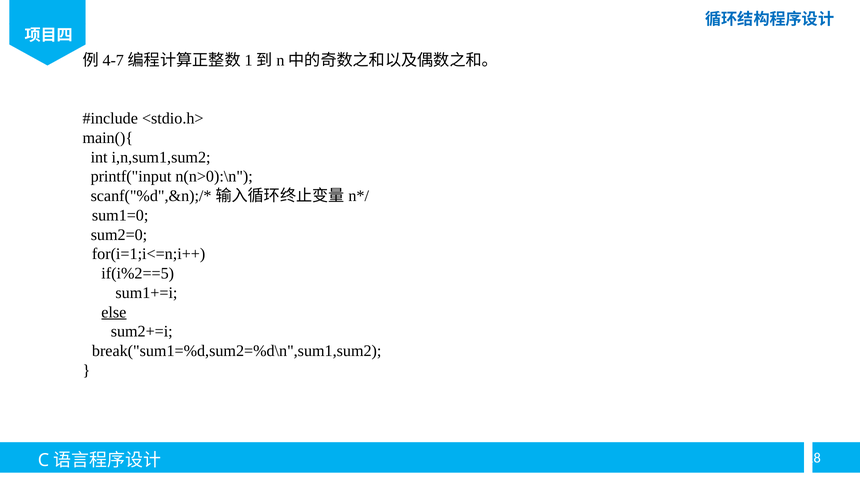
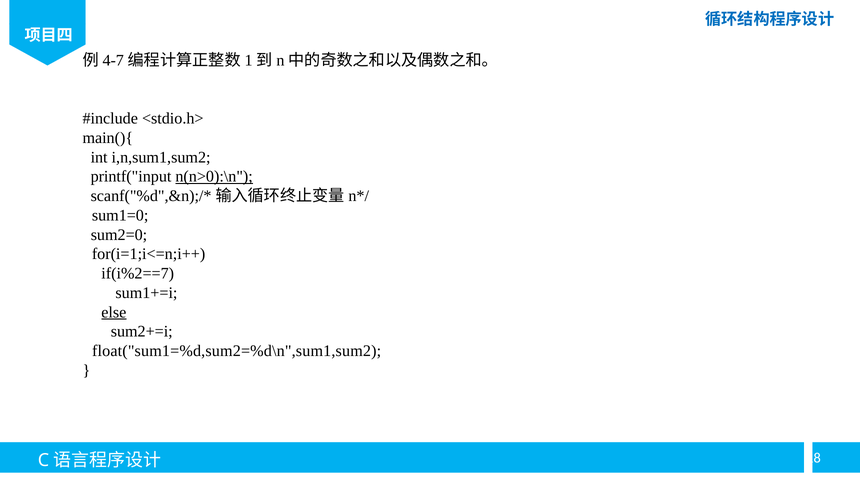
n(n>0):\n underline: none -> present (214, 177)
if(i%2==5: if(i%2==5 -> if(i%2==7 (138, 273)
break("sum1=%d,sum2=%d\n",sum1,sum2: break("sum1=%d,sum2=%d\n",sum1,sum2 -> float("sum1=%d,sum2=%d\n",sum1,sum2 (237, 351)
